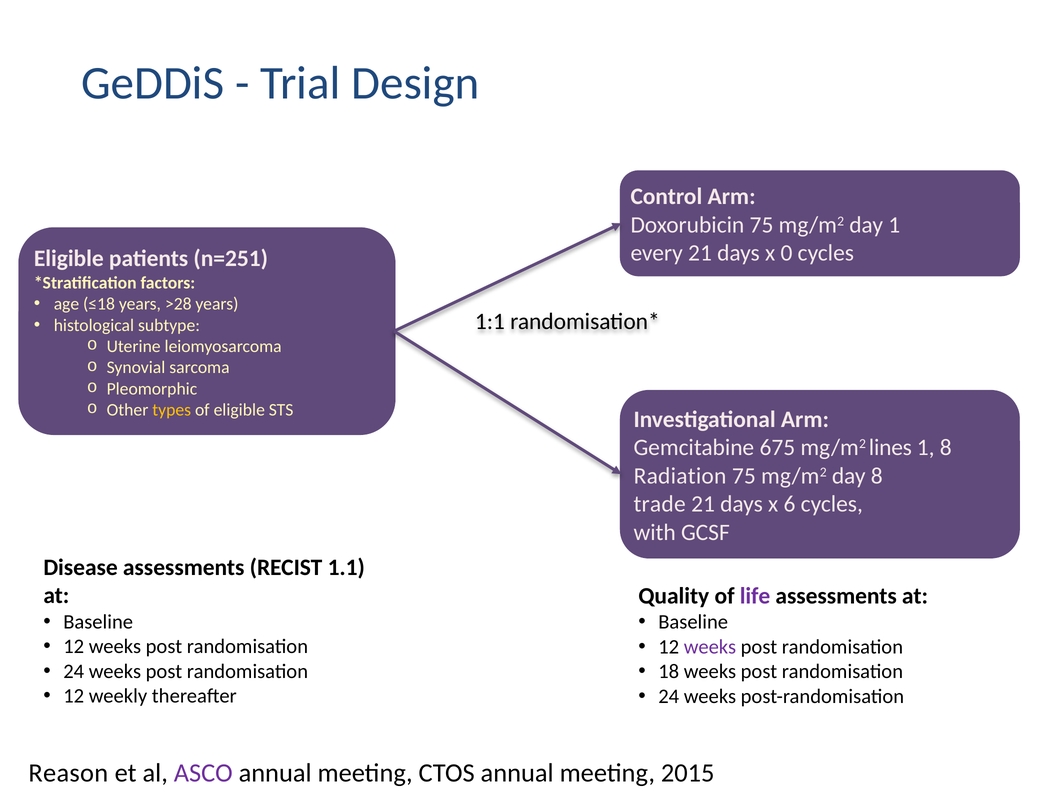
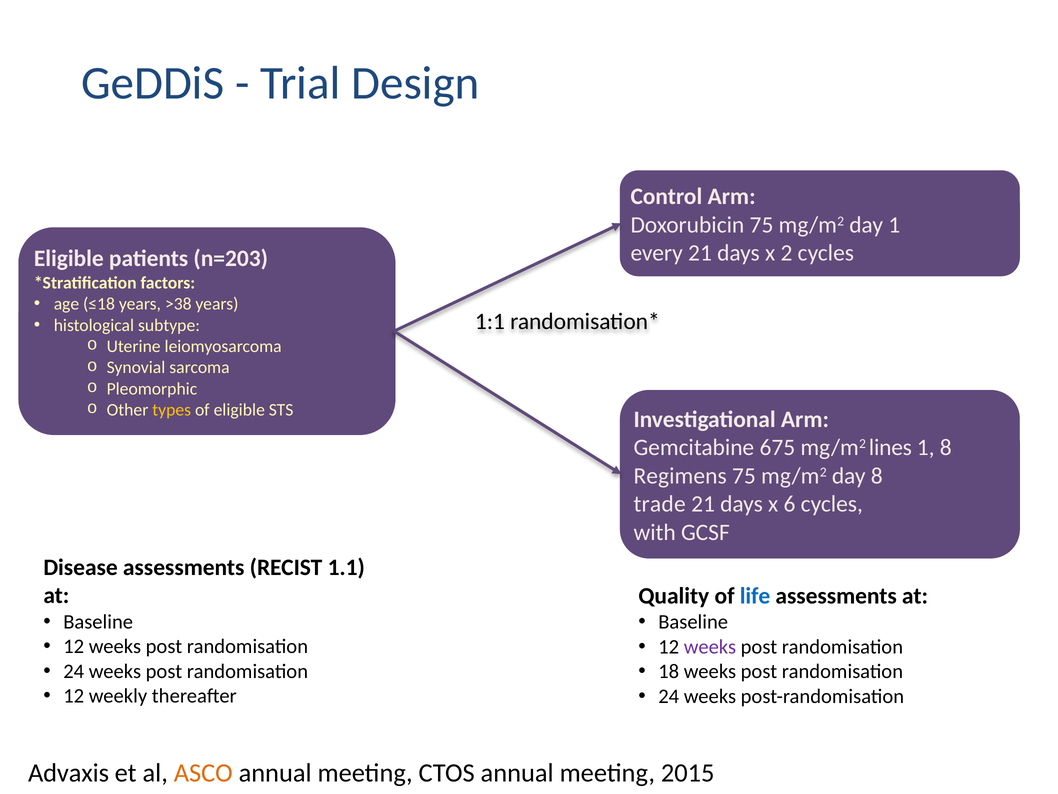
0: 0 -> 2 (786, 253)
n=251: n=251 -> n=203 (231, 258)
>28: >28 -> >38 (178, 304)
Radiation: Radiation -> Regimens (680, 476)
life colour: purple -> blue (755, 596)
Reason: Reason -> Advaxis (69, 772)
ASCO colour: purple -> orange (203, 772)
